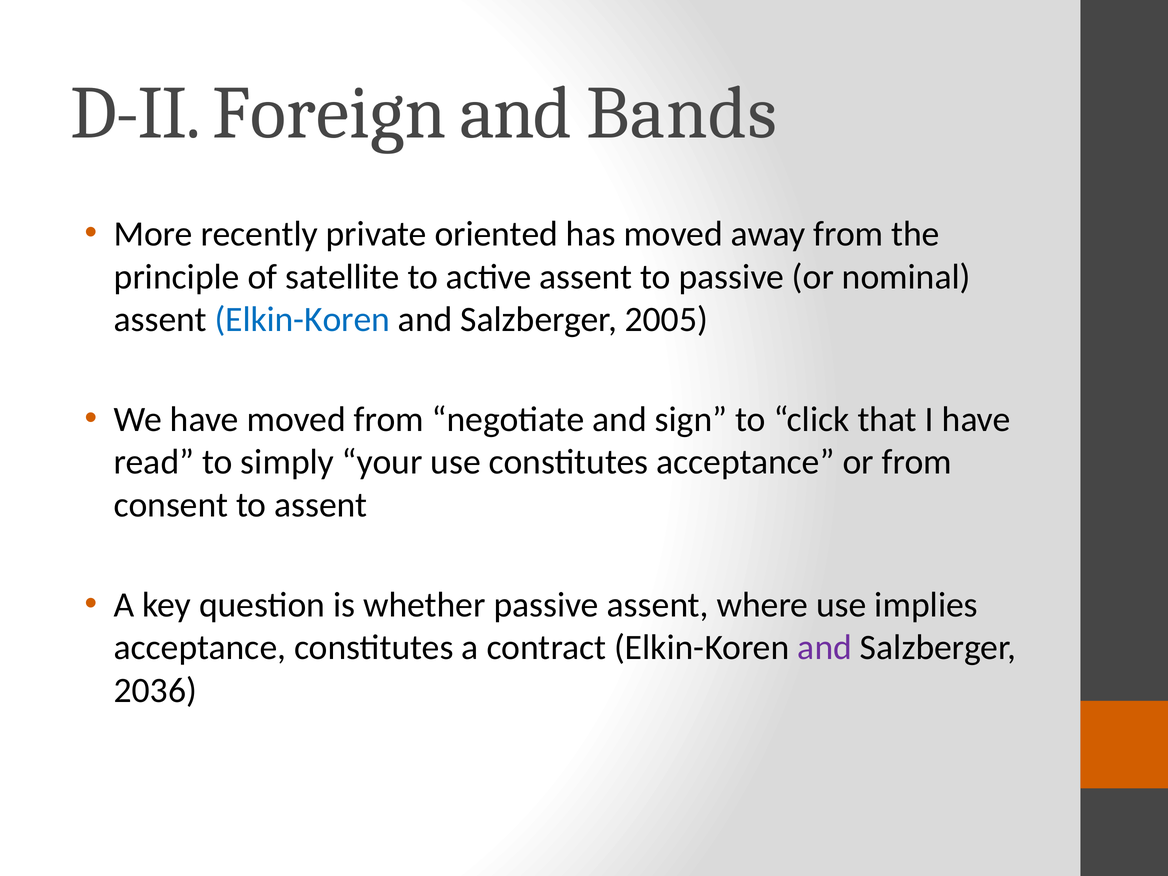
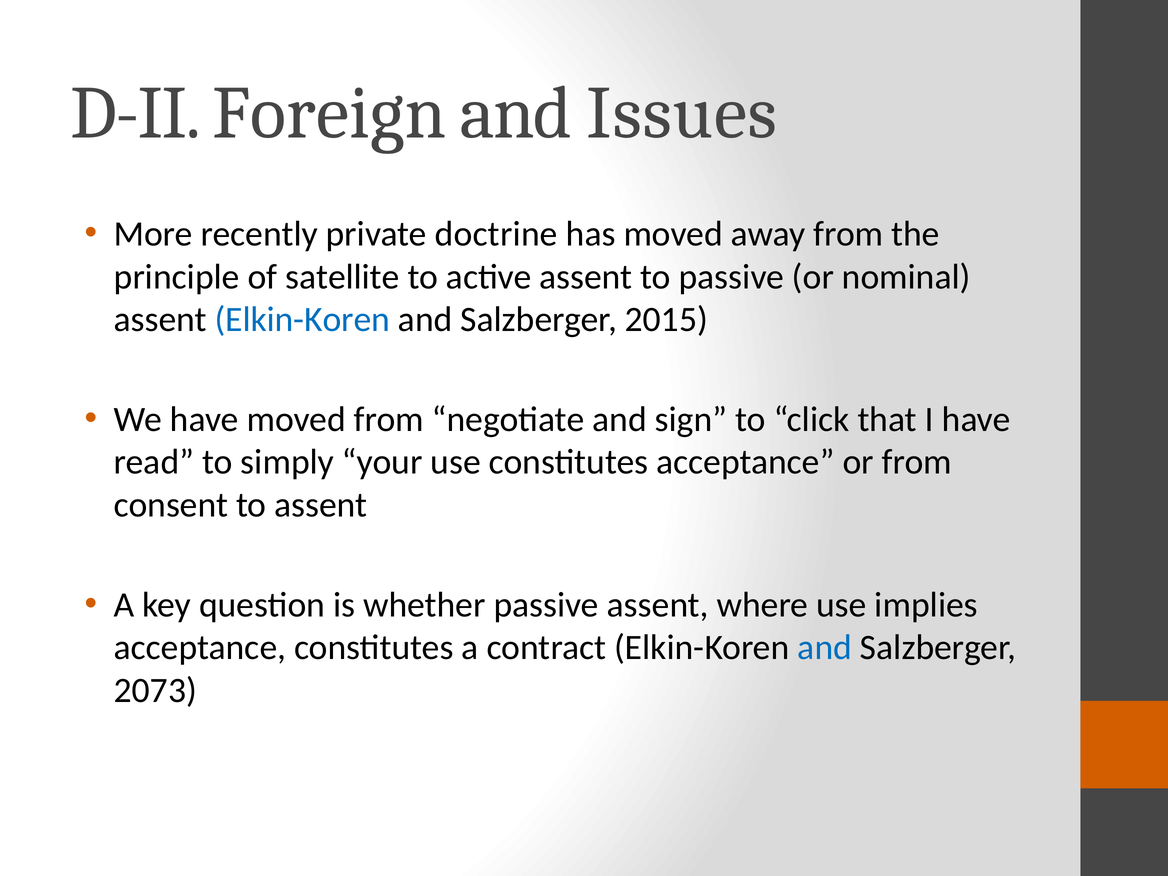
Bands: Bands -> Issues (682, 113)
oriented: oriented -> doctrine (496, 234)
2005: 2005 -> 2015 (666, 320)
and colour: purple -> blue (825, 648)
2036: 2036 -> 2073 (155, 690)
